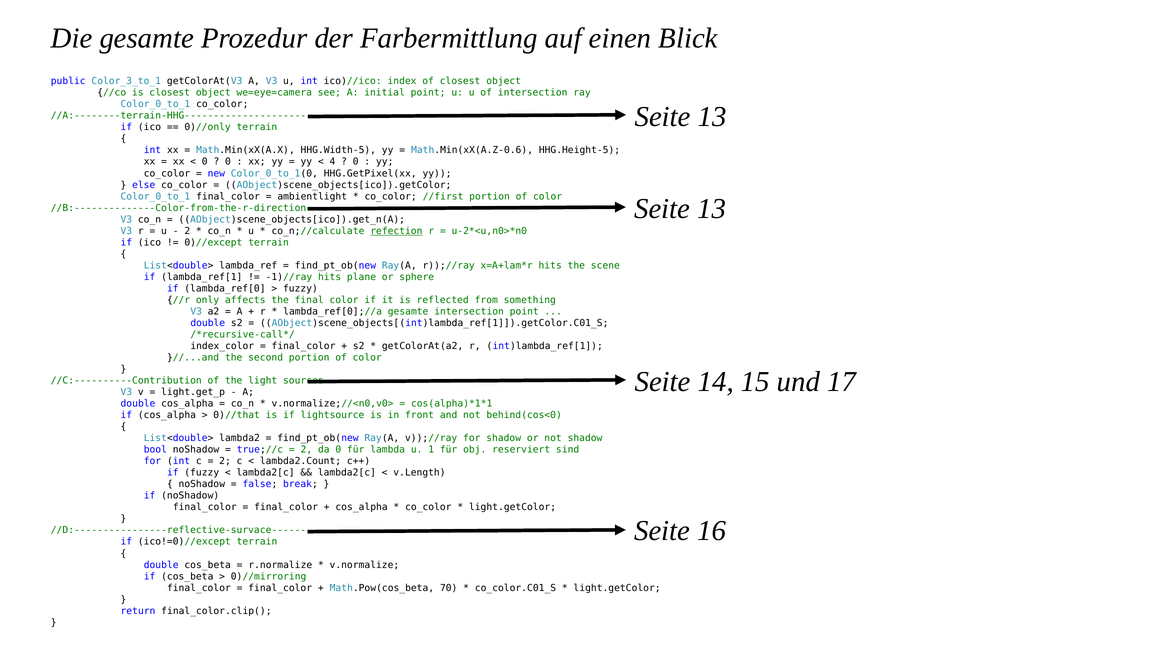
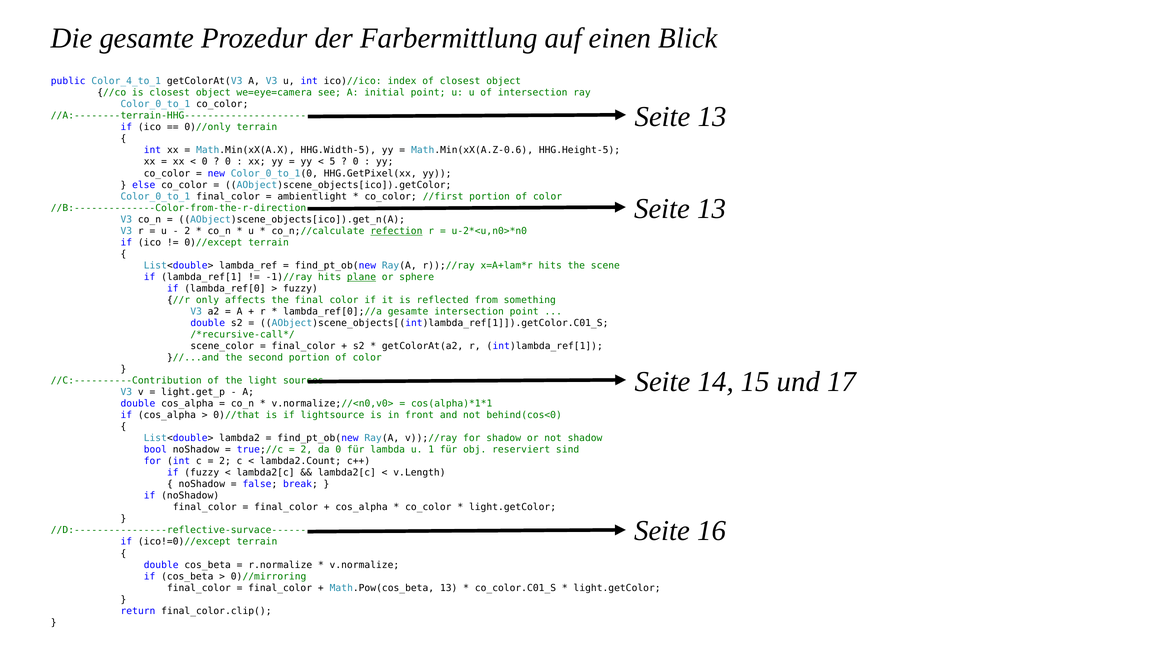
Color_3_to_1: Color_3_to_1 -> Color_4_to_1 (126, 81)
4: 4 -> 5 (332, 162)
plane underline: none -> present (362, 277)
index_color: index_color -> scene_color (222, 346)
Math.Pow(cos_beta 70: 70 -> 13 (449, 587)
